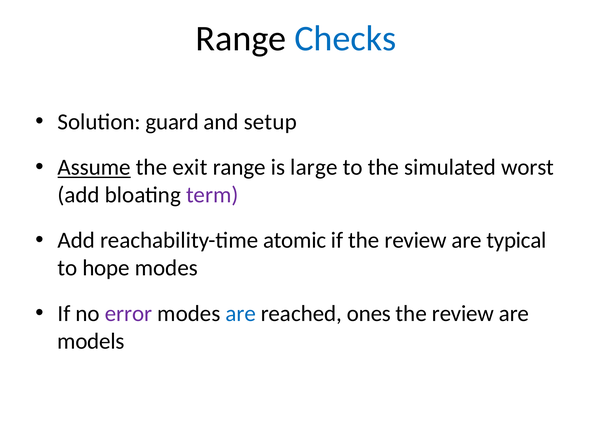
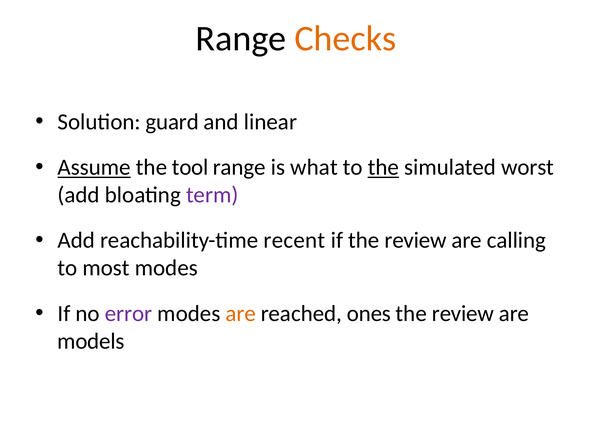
Checks colour: blue -> orange (345, 39)
setup: setup -> linear (270, 122)
exit: exit -> tool (190, 167)
large: large -> what (314, 167)
the underline: none -> present (383, 167)
atomic: atomic -> recent (294, 240)
typical: typical -> calling (516, 240)
hope: hope -> most (106, 268)
are colour: blue -> orange (241, 313)
